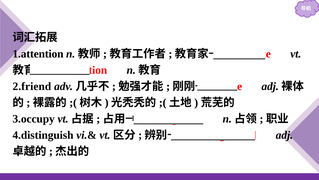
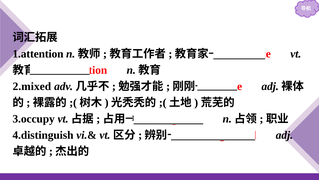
2.friend: 2.friend -> 2.mixed (32, 86)
